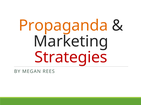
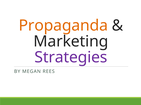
Strategies colour: red -> purple (71, 58)
